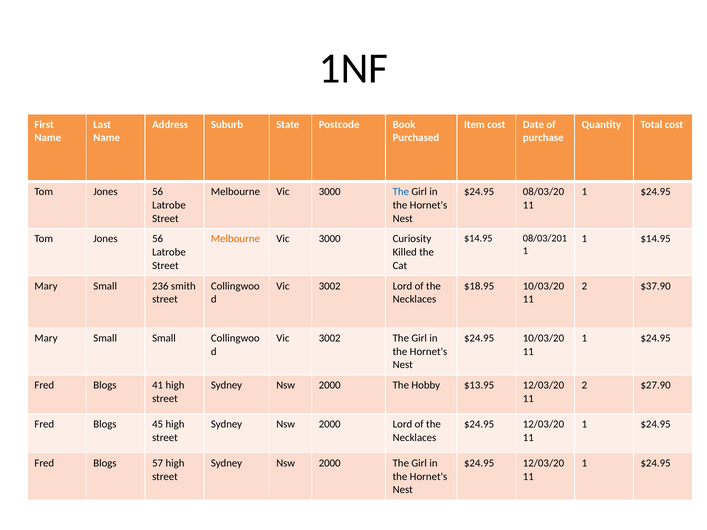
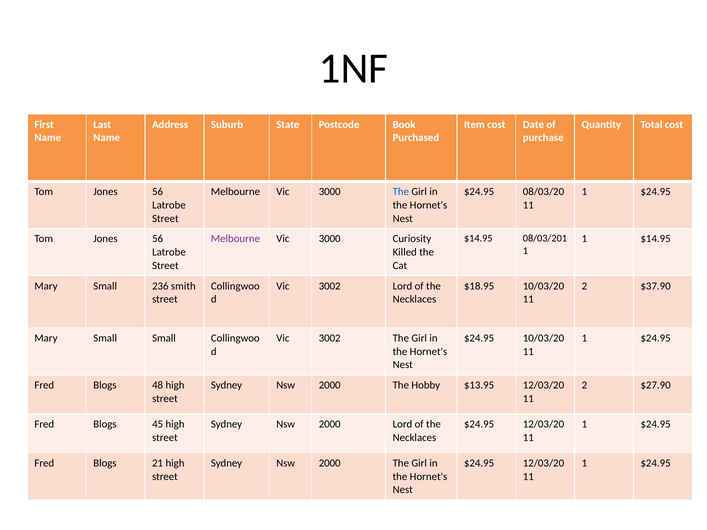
Melbourne colour: orange -> purple (235, 239)
41: 41 -> 48 (158, 385)
57: 57 -> 21 (158, 463)
